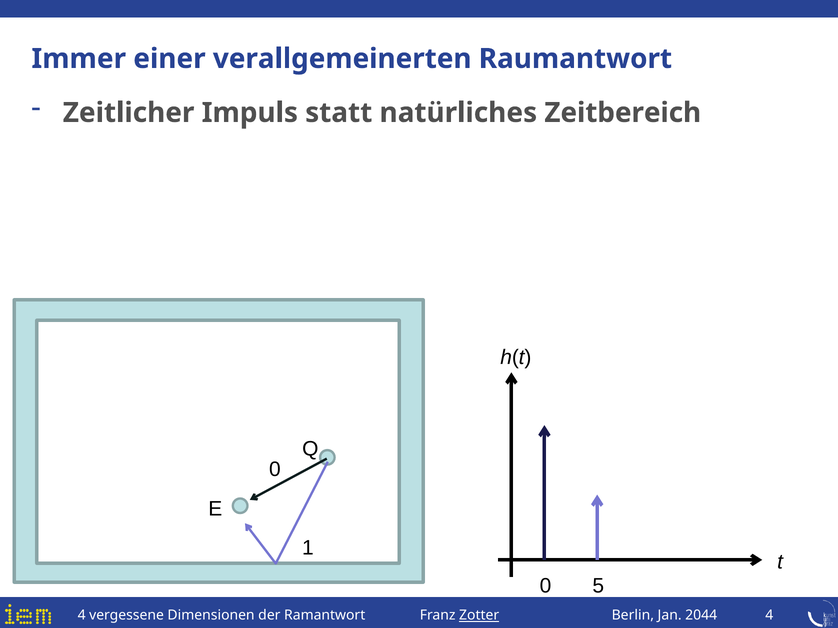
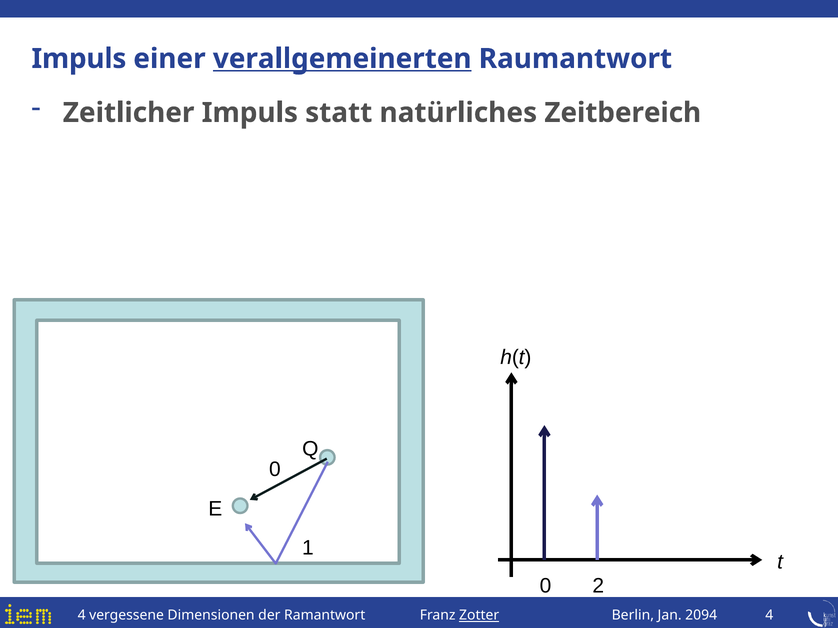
Immer: Immer -> Impuls (79, 59)
verallgemeinerten underline: none -> present (342, 59)
0 5: 5 -> 2 (598, 586)
2044: 2044 -> 2094 (701, 616)
